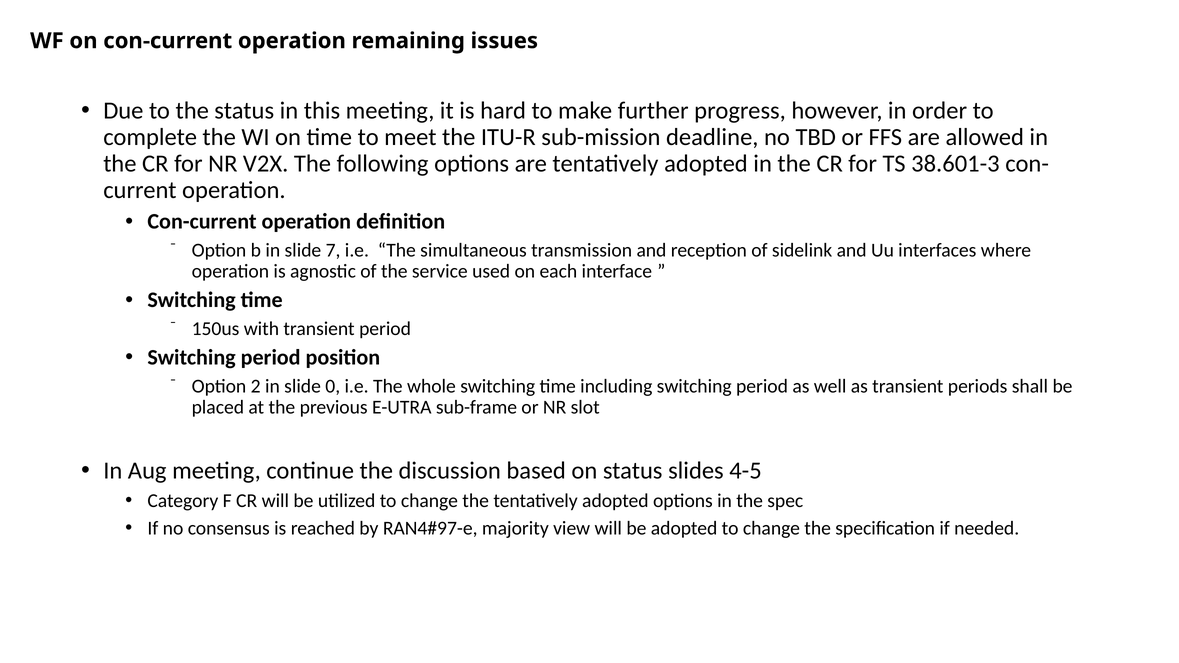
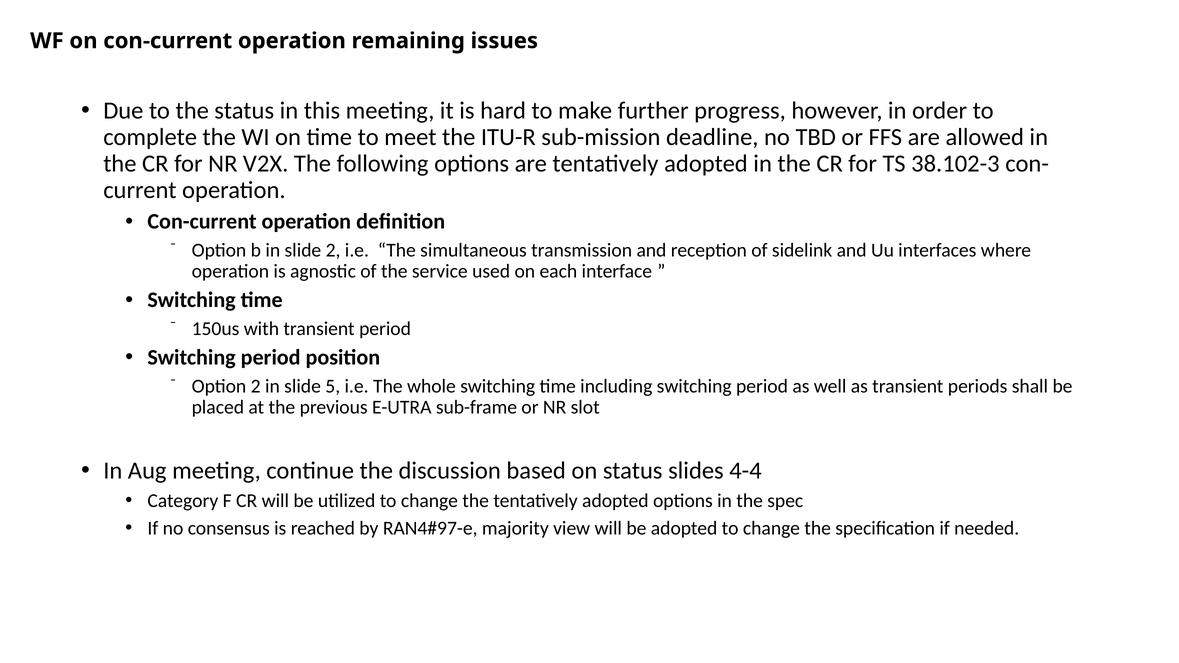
38.601-3: 38.601-3 -> 38.102-3 (955, 164)
slide 7: 7 -> 2 (333, 250)
0: 0 -> 5 (333, 386)
4-5: 4-5 -> 4-4 (746, 471)
